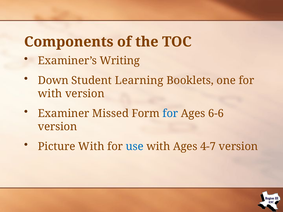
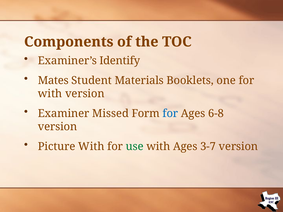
Writing: Writing -> Identify (120, 61)
Down: Down -> Mates (53, 80)
Learning: Learning -> Materials (139, 80)
6-6: 6-6 -> 6-8 (216, 114)
use colour: blue -> green (135, 147)
4-7: 4-7 -> 3-7 (208, 147)
